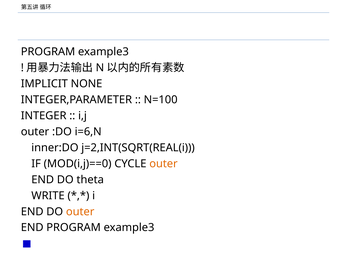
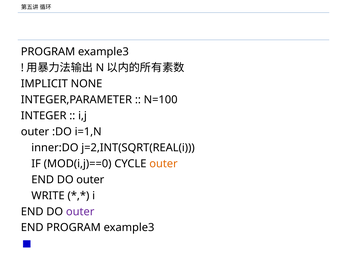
i=6,N: i=6,N -> i=1,N (88, 132)
theta: theta -> outer (90, 180)
outer colour: orange -> purple (80, 212)
